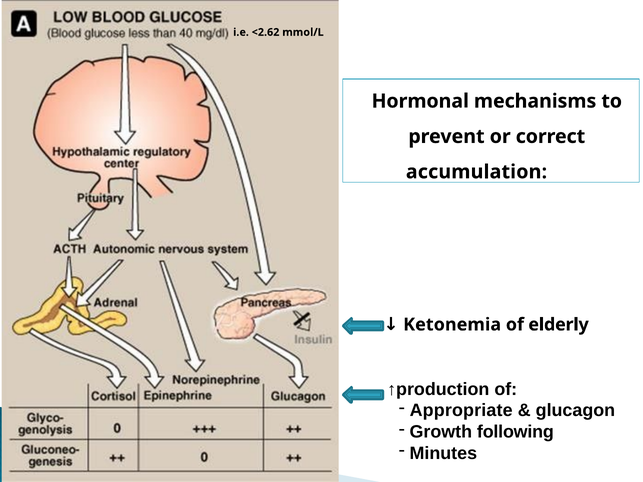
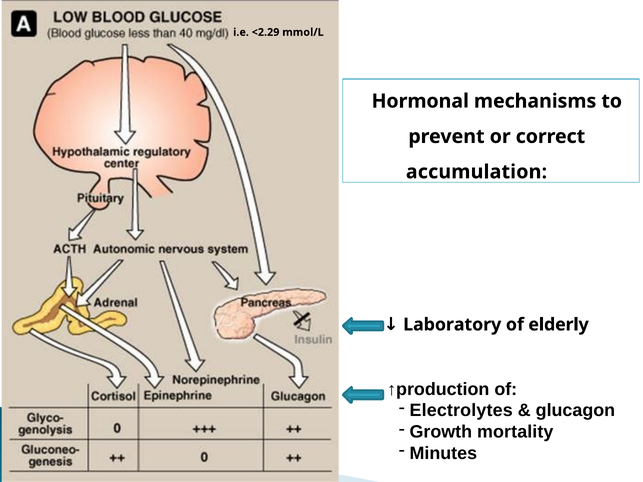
<2.62: <2.62 -> <2.29 (266, 32)
Ketonemia: Ketonemia -> Laboratory (452, 325)
Appropriate: Appropriate -> Electrolytes (461, 411)
following: following -> mortality (515, 432)
